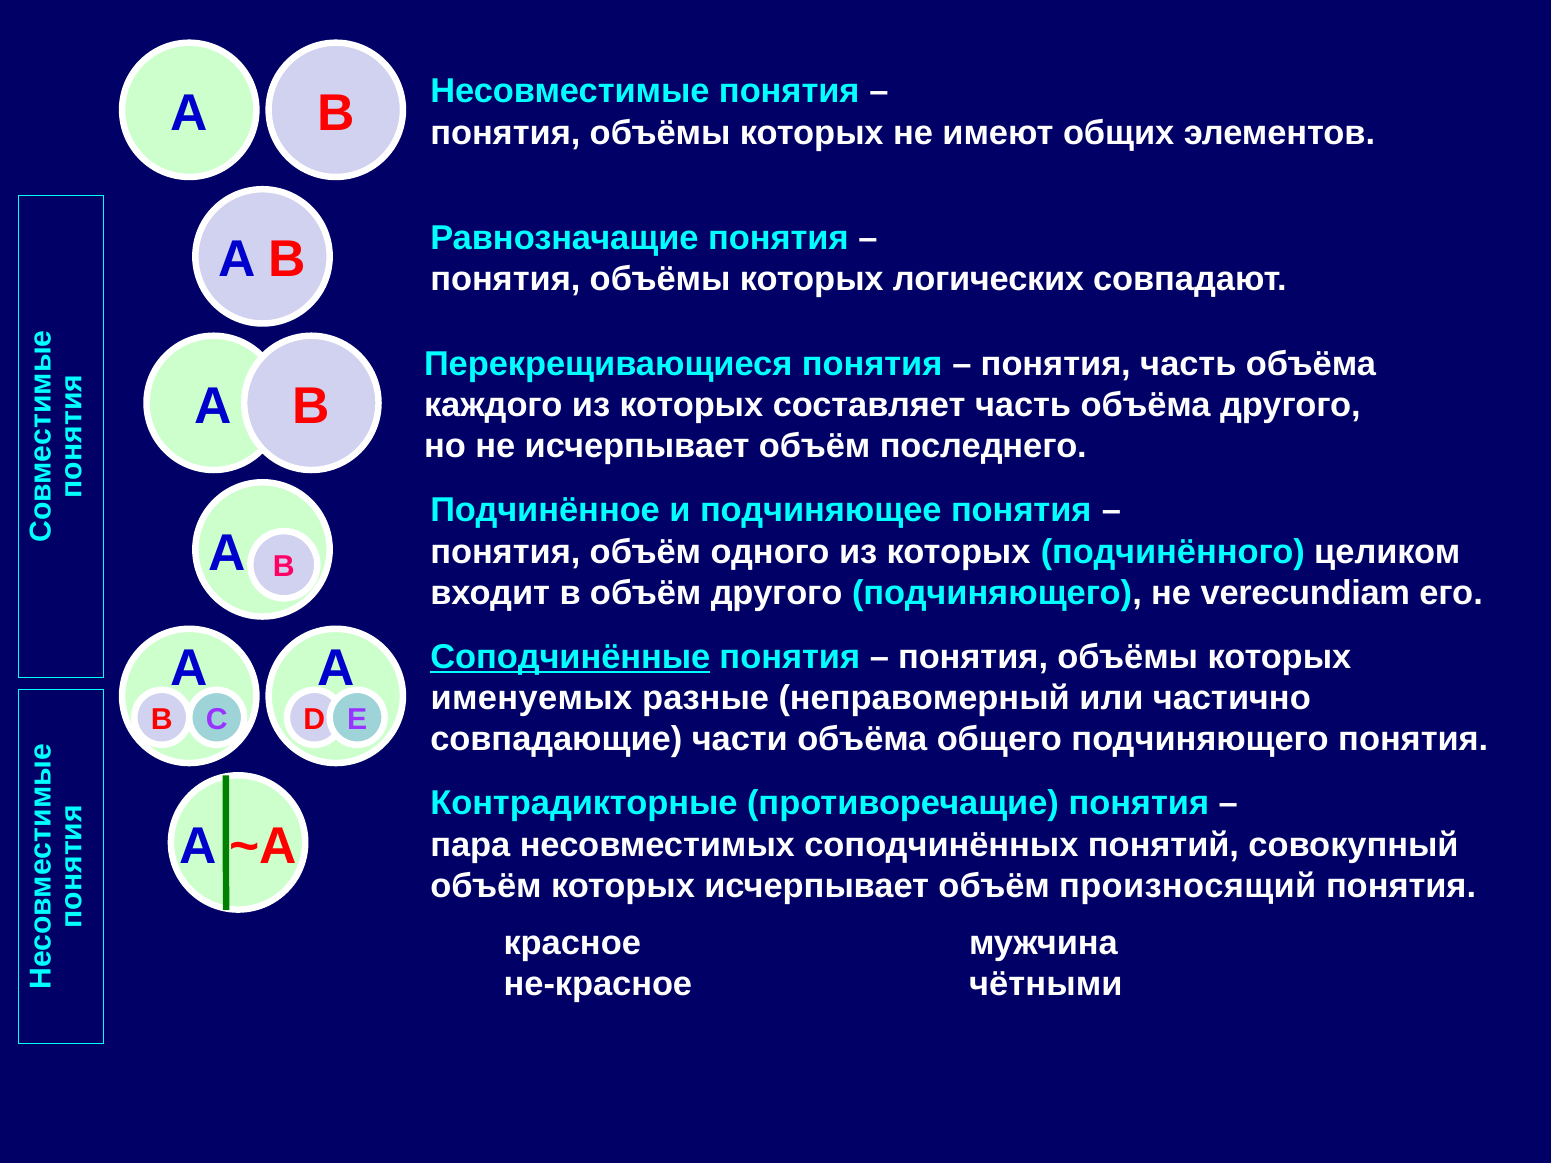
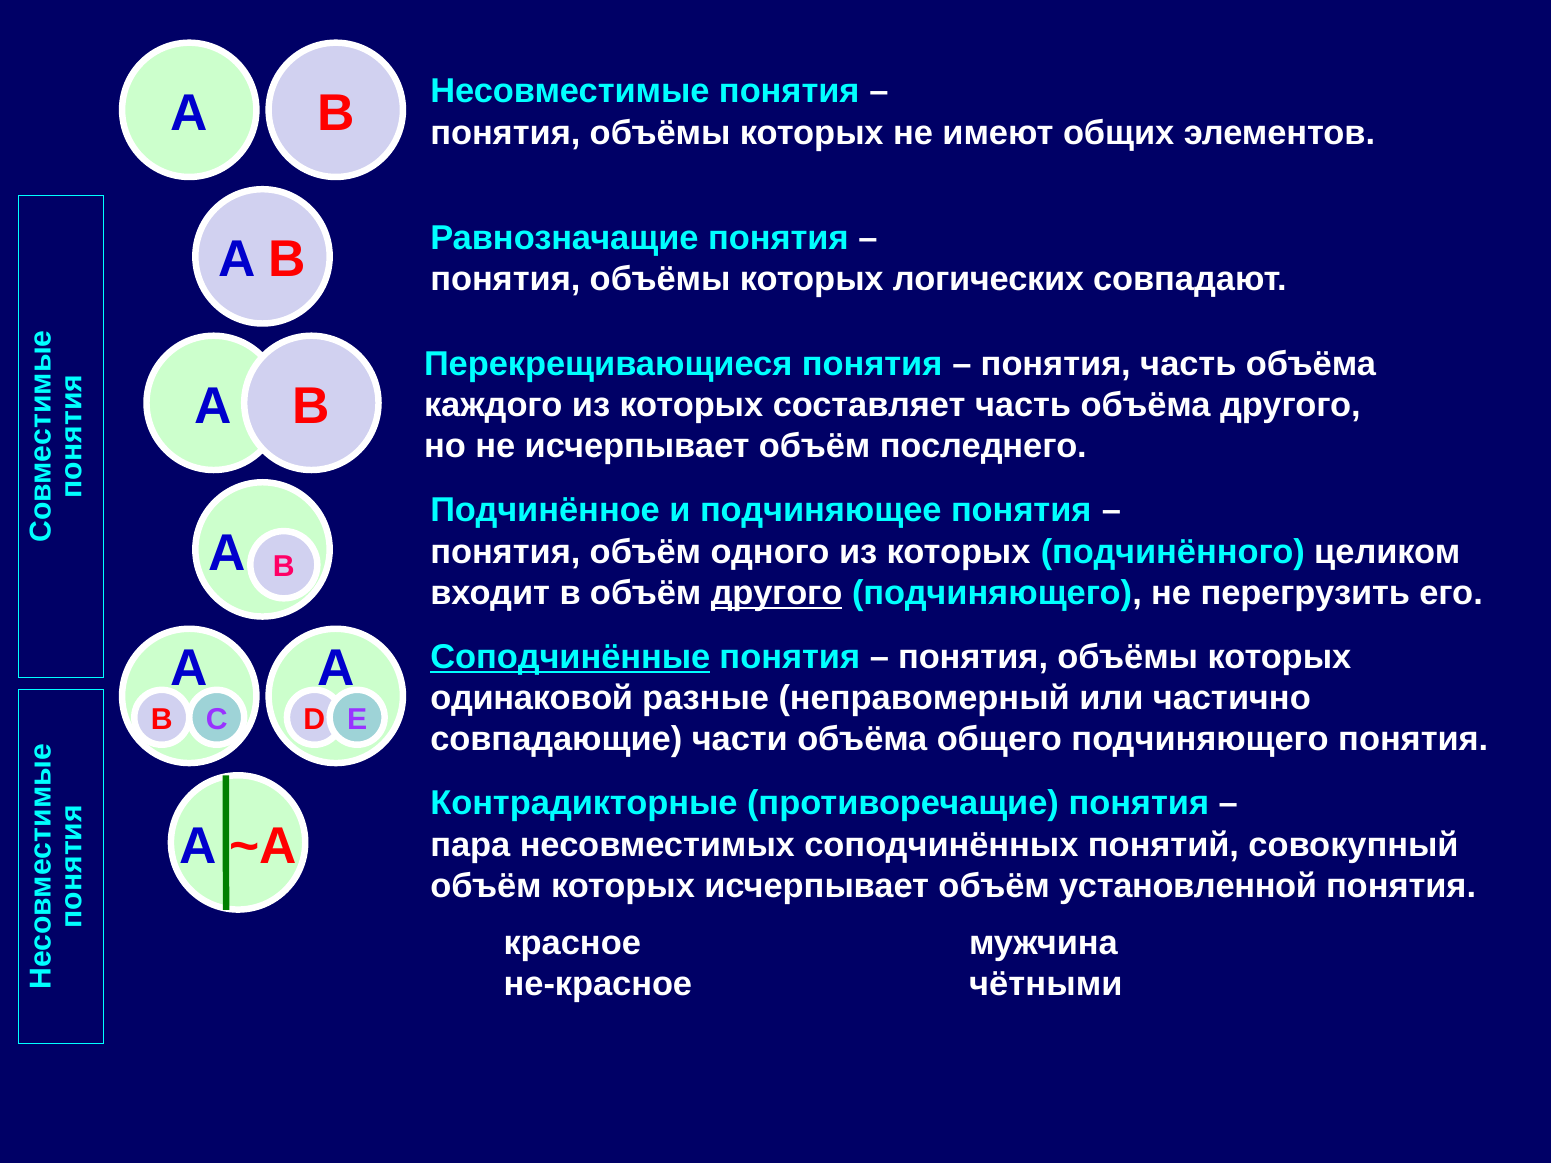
другого underline: none -> present (777, 593)
verecundiam: verecundiam -> перегрузить (1305, 593)
именуемых: именуемых -> одинаковой (532, 698)
произносящий: произносящий -> установленной (1188, 886)
